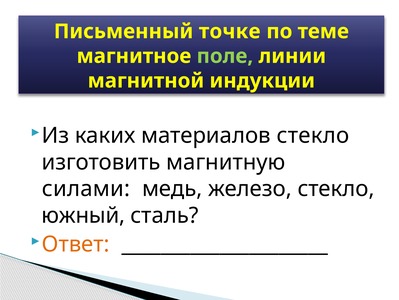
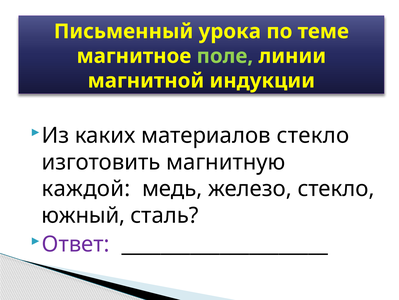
точке: точке -> урока (230, 31)
силами: силами -> каждой (86, 188)
Ответ colour: orange -> purple (76, 244)
